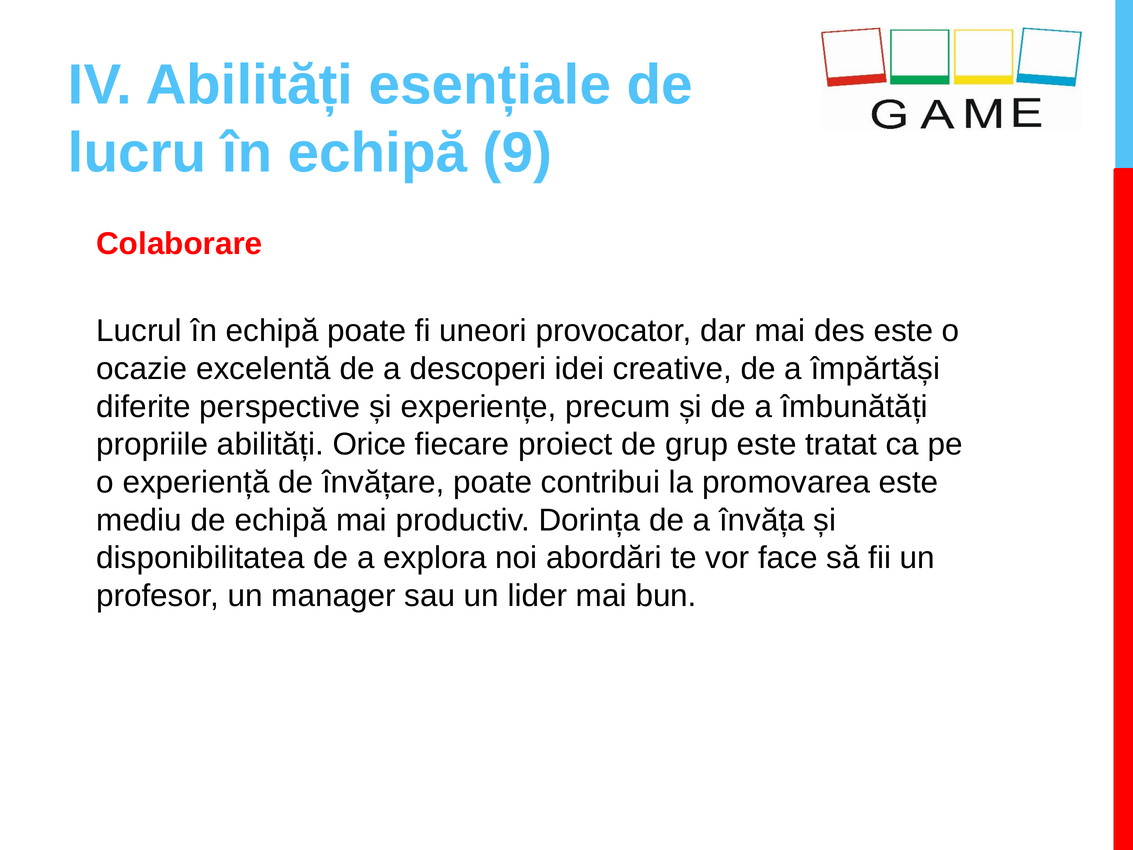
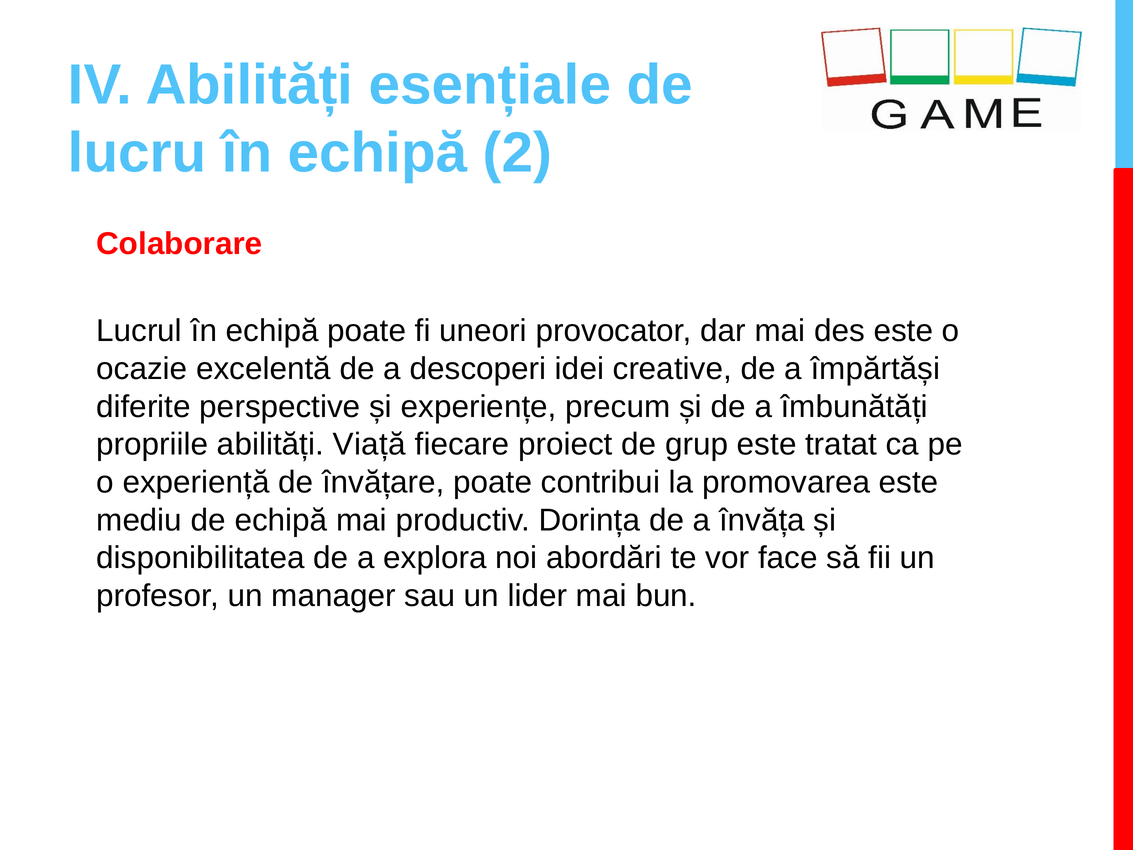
9: 9 -> 2 (518, 153)
Orice: Orice -> Viață (369, 444)
